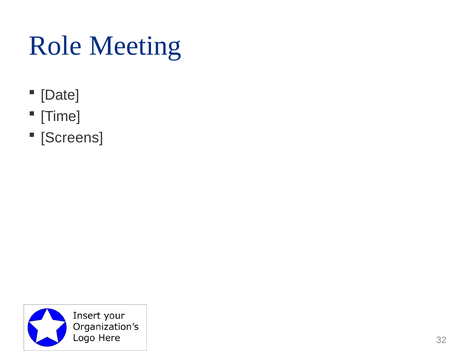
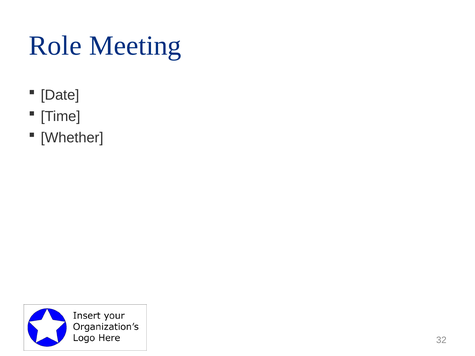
Screens: Screens -> Whether (72, 138)
